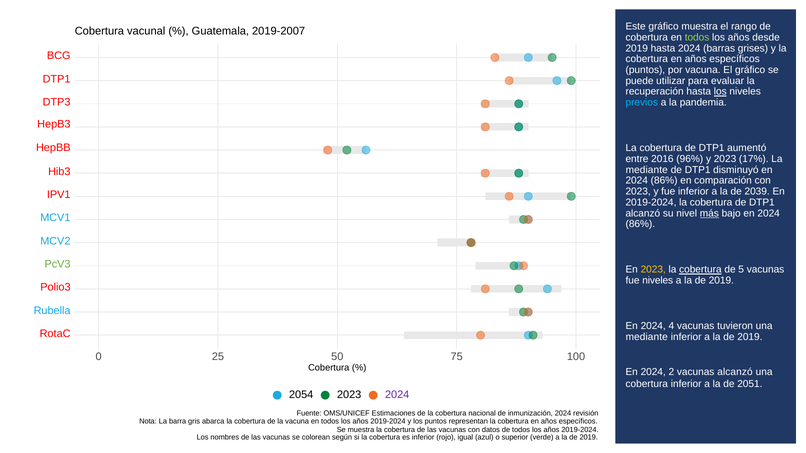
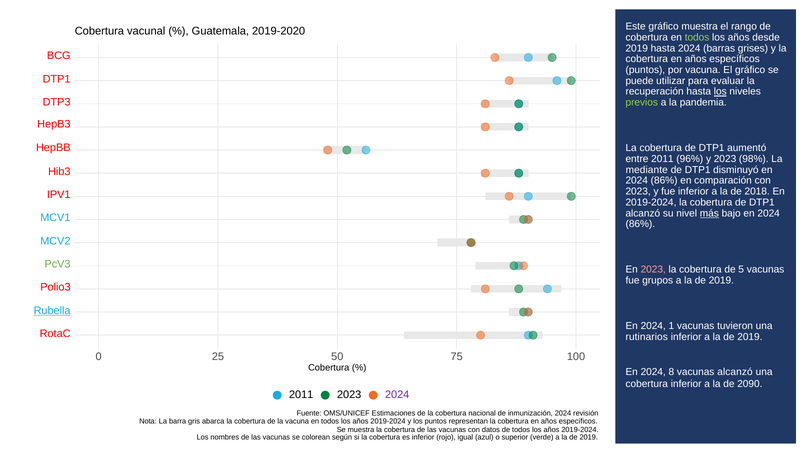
2019-2007: 2019-2007 -> 2019-2020 (279, 31)
previos colour: light blue -> light green (642, 103)
entre 2016: 2016 -> 2011 (662, 159)
17%: 17% -> 98% (754, 159)
2039: 2039 -> 2018 (757, 192)
2023 colour: yellow -> pink (653, 270)
cobertura underline: present -> none (700, 270)
fue niveles: niveles -> grupos (658, 281)
Rubella underline: none -> present (52, 311)
4: 4 -> 1 (671, 326)
mediante: mediante -> rutinarios (647, 337)
2: 2 -> 8 (671, 372)
2051: 2051 -> 2090 (750, 384)
2054: 2054 -> 2011 (301, 395)
